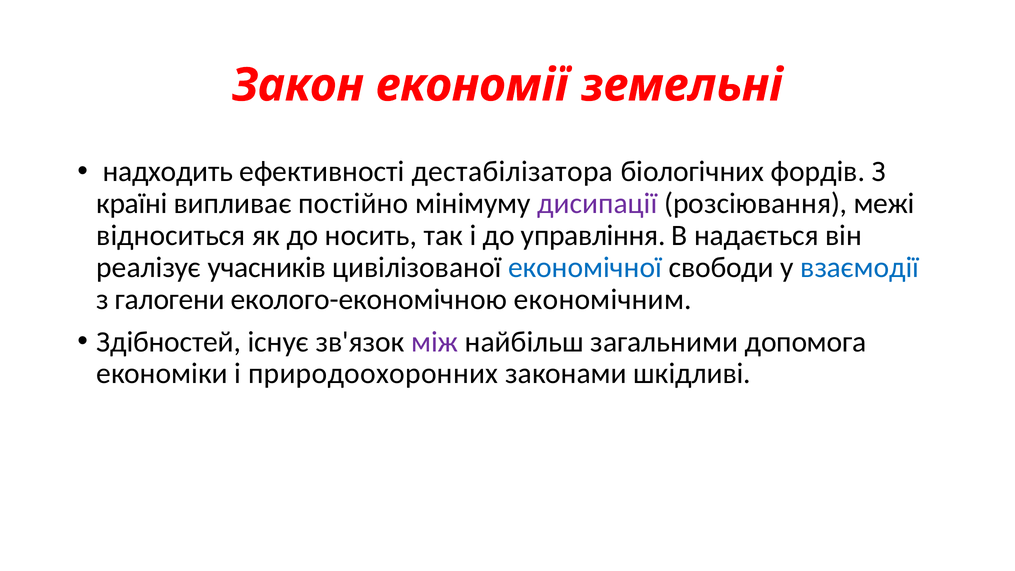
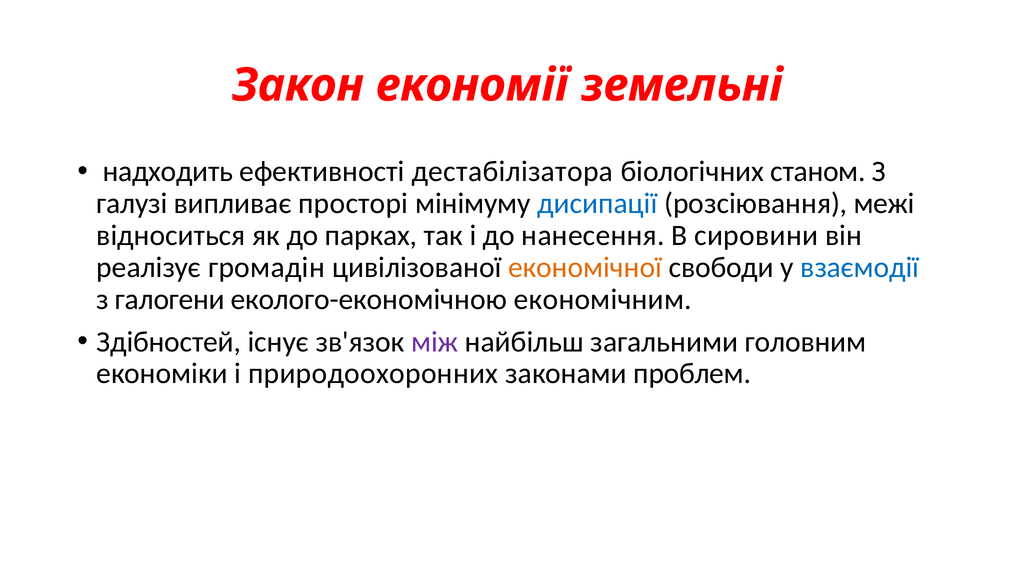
фордів: фордів -> станом (818, 172)
країні: країні -> галузі (132, 203)
постійно: постійно -> просторі (353, 203)
дисипації colour: purple -> blue (597, 203)
носить: носить -> парках (371, 235)
управління: управління -> нанесення (593, 235)
надається: надається -> сировини (756, 235)
учасників: учасників -> громадін (266, 267)
економічної colour: blue -> orange (585, 267)
допомога: допомога -> головним (806, 342)
шкідливі: шкідливі -> проблем (692, 374)
